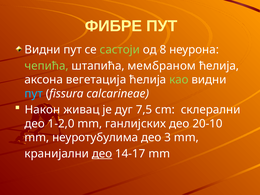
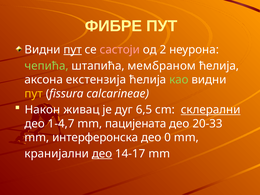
пут underline: none -> present (73, 50)
састоји colour: light green -> pink (120, 50)
8: 8 -> 2 (163, 50)
вегетација: вегетација -> екстензија (96, 80)
пут colour: light blue -> yellow (34, 94)
7,5: 7,5 -> 6,5 (144, 110)
склерални underline: none -> present (211, 110)
1-2,0: 1-2,0 -> 1-4,7 (61, 124)
ганлијских: ганлијских -> пацијената (136, 124)
20-10: 20-10 -> 20-33 (207, 124)
неуротубулима: неуротубулима -> интерферонска (95, 138)
3: 3 -> 0 (168, 138)
